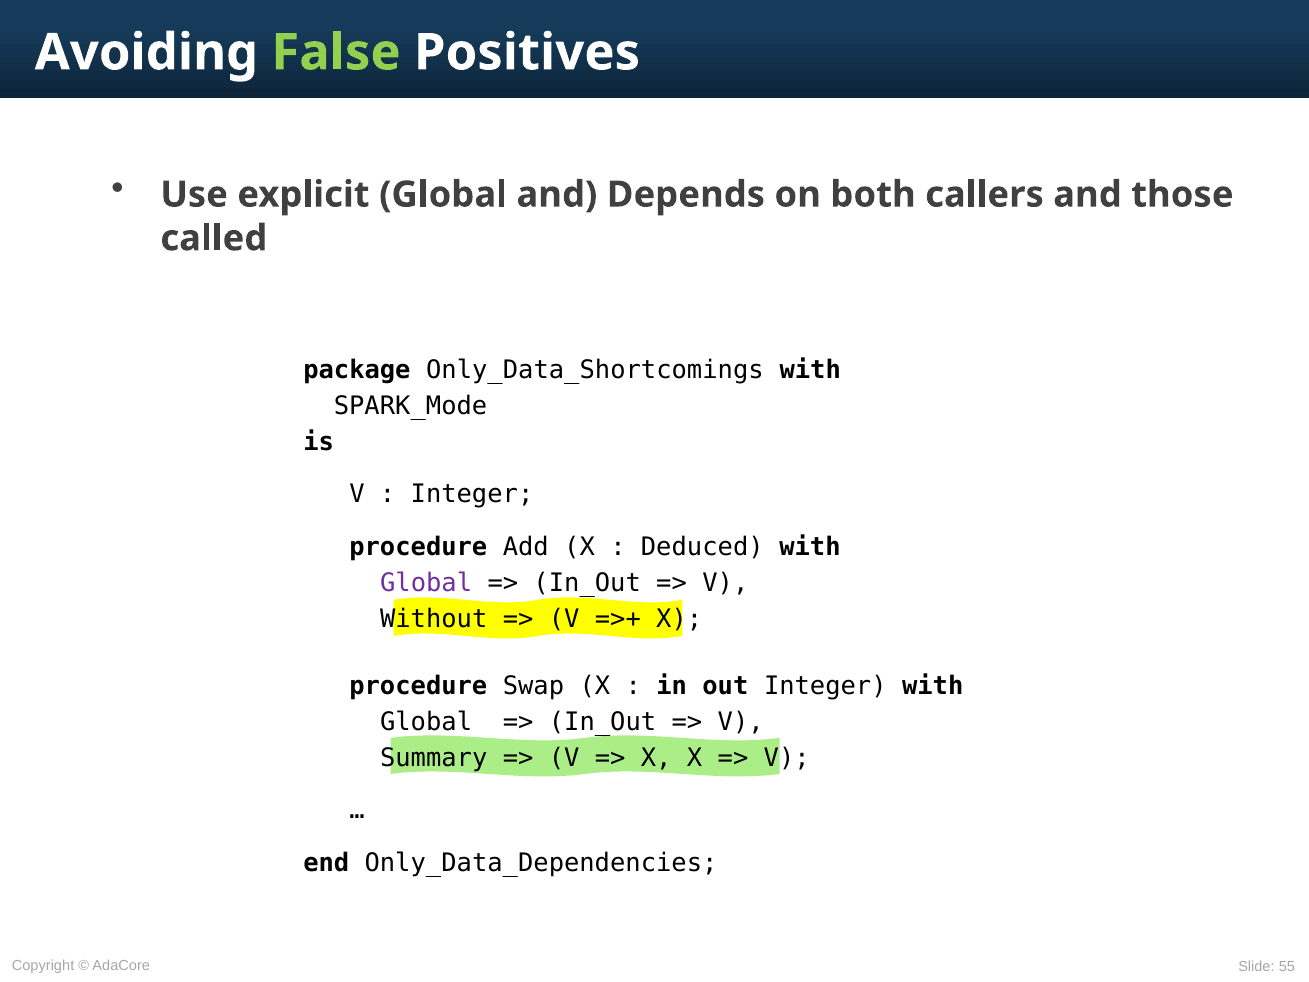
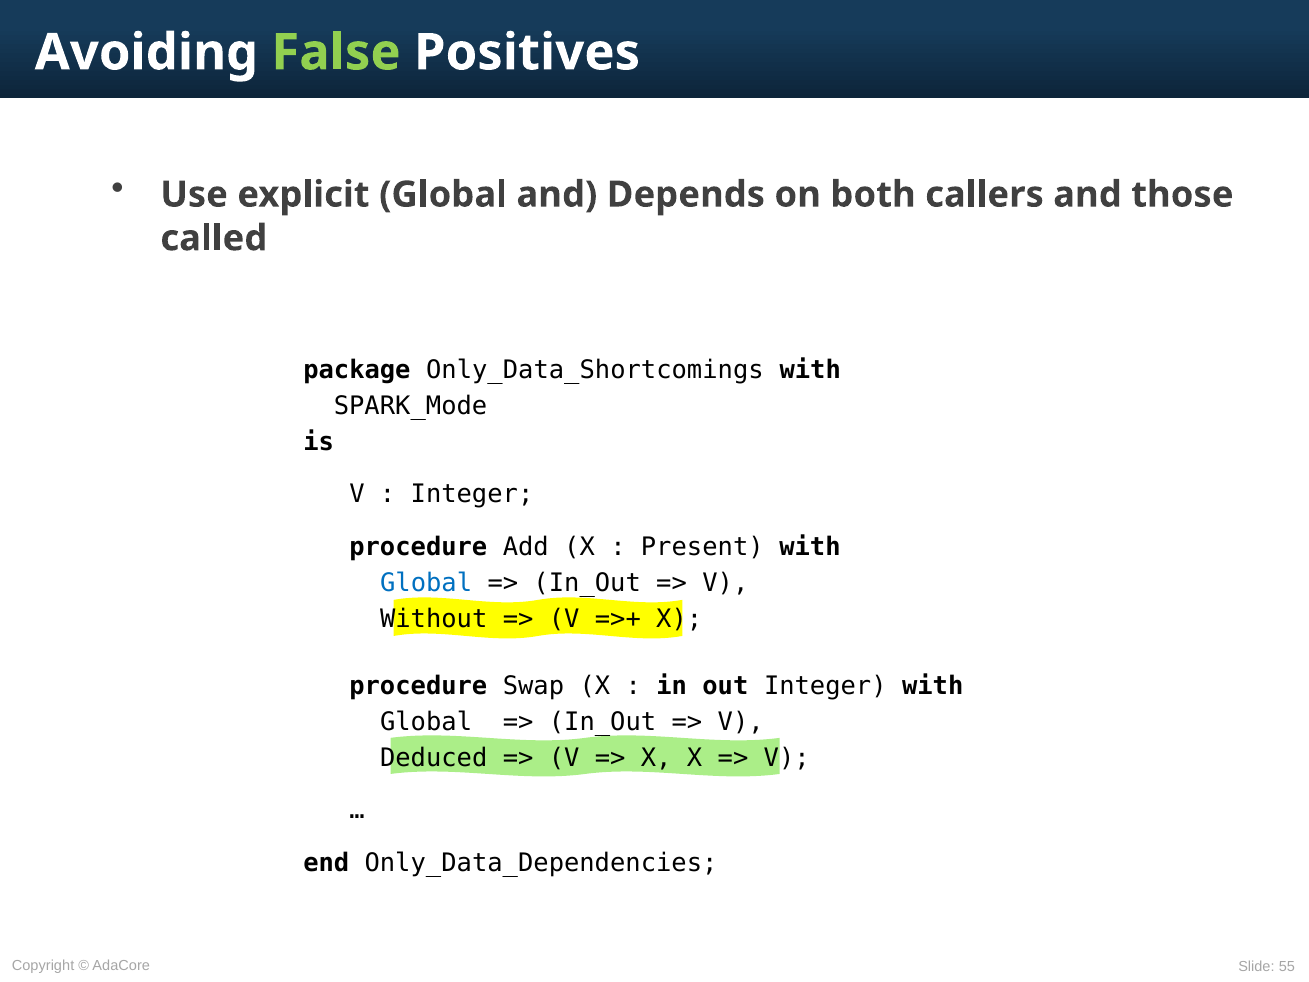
Deduced: Deduced -> Present (702, 547)
Global colour: purple -> blue (426, 583)
Summary: Summary -> Deduced (434, 758)
